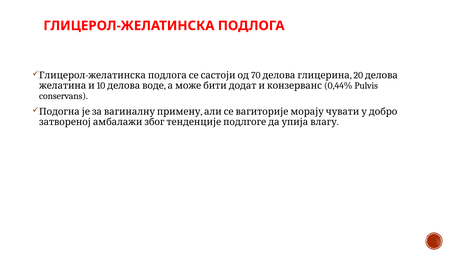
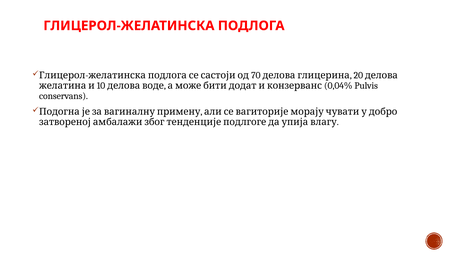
0,44%: 0,44% -> 0,04% (338, 86)
